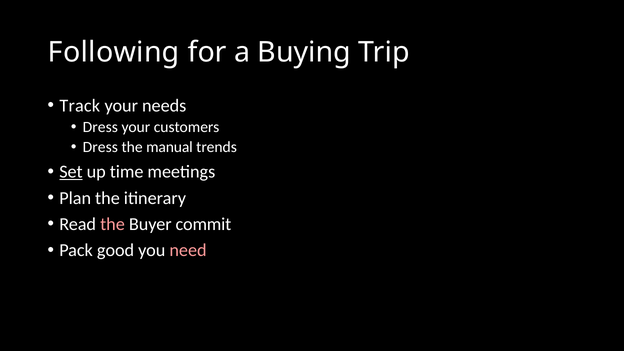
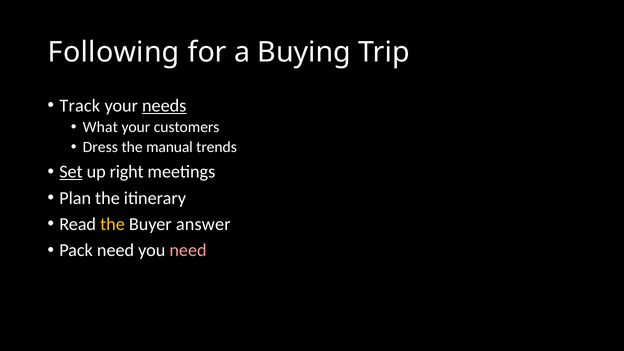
needs underline: none -> present (164, 106)
Dress: Dress -> What (100, 127)
time: time -> right (127, 172)
the colour: pink -> yellow (113, 224)
commit: commit -> answer (203, 224)
Pack good: good -> need (116, 250)
